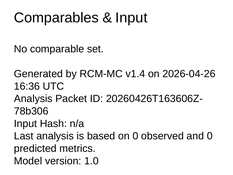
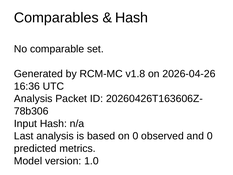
Input: Input -> Hash (132, 18)
v1.4: v1.4 -> v1.8 (135, 74)
